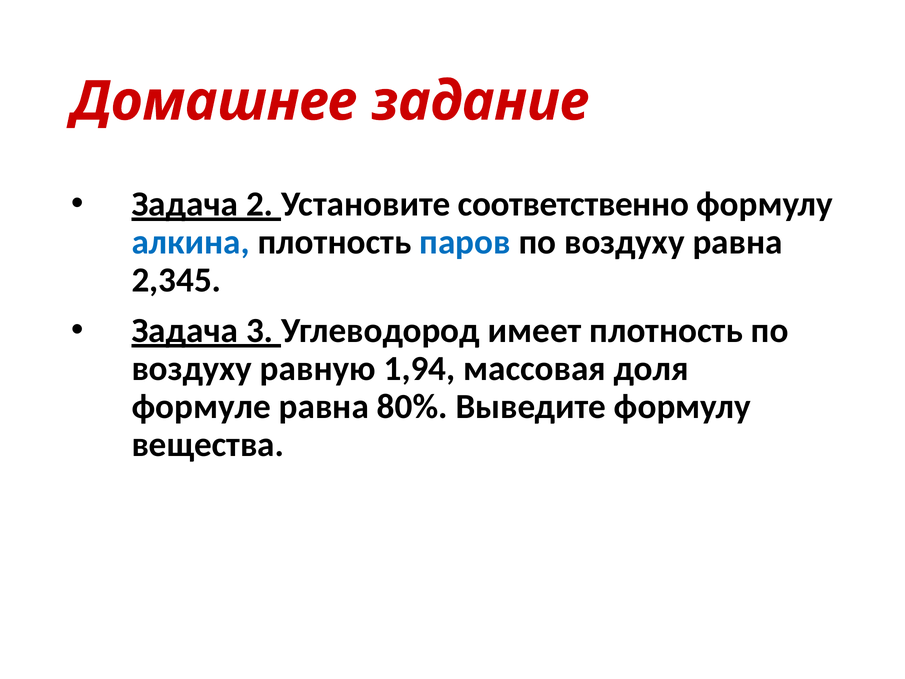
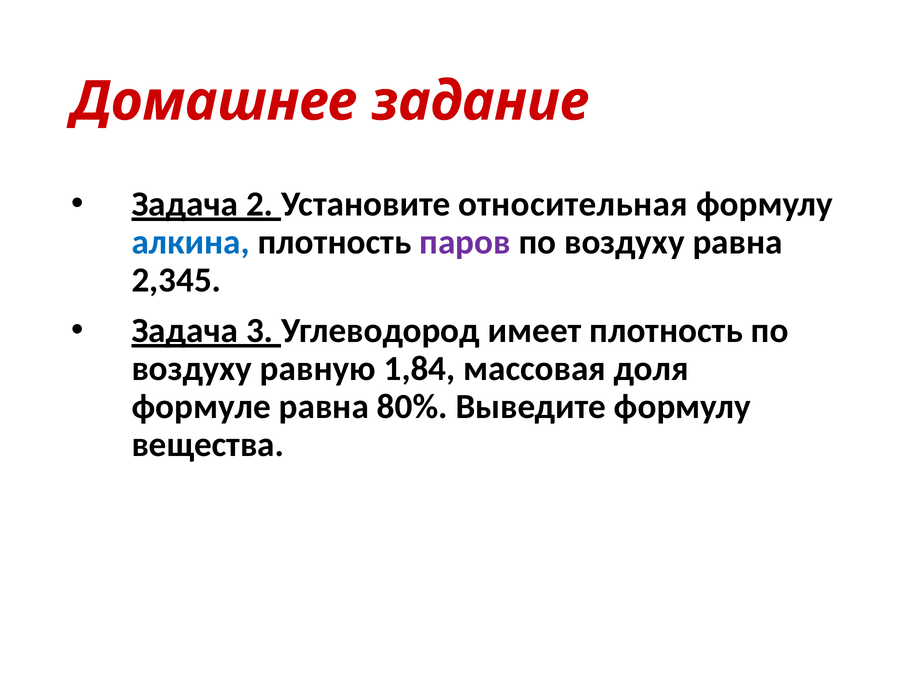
соответственно: соответственно -> относительная (573, 204)
паров colour: blue -> purple (465, 242)
1,94: 1,94 -> 1,84 (420, 369)
